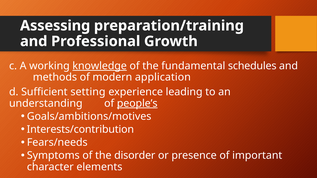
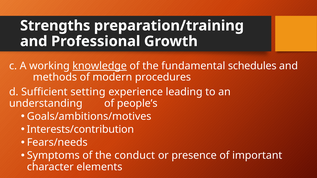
Assessing: Assessing -> Strengths (55, 26)
application: application -> procedures (163, 77)
people’s underline: present -> none (137, 103)
disorder: disorder -> conduct (135, 156)
